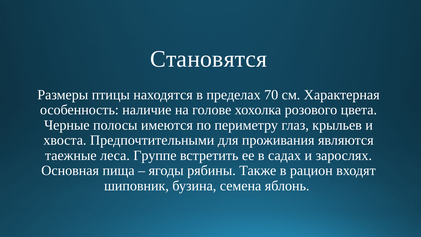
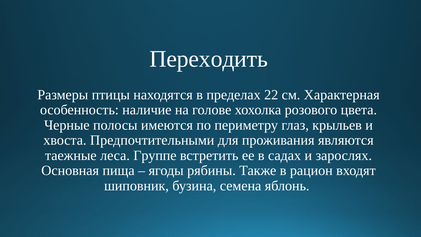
Становятся: Становятся -> Переходить (209, 59)
70: 70 -> 22 (271, 95)
